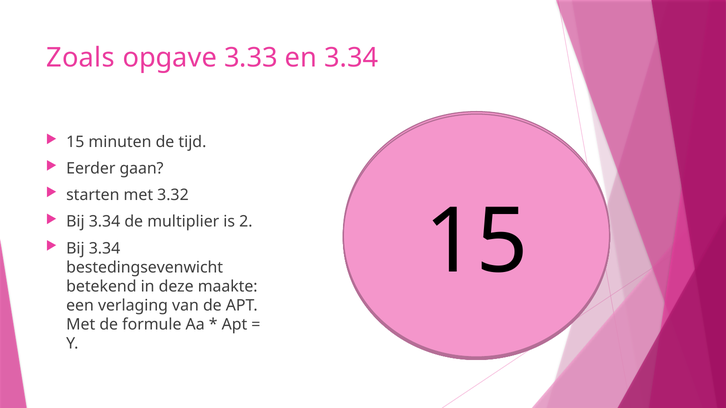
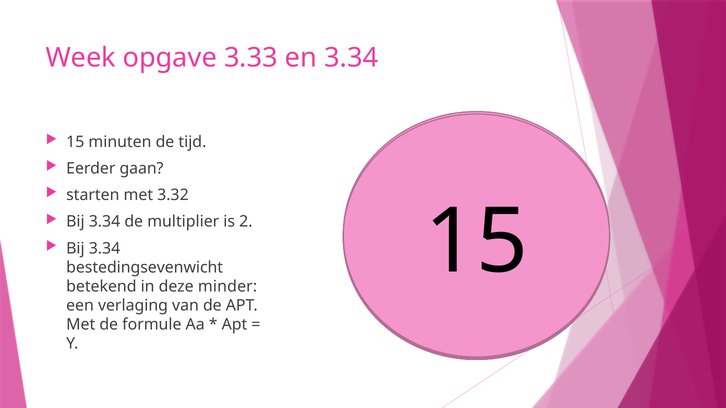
Zoals: Zoals -> Week (81, 58)
maakte: maakte -> minder (228, 287)
